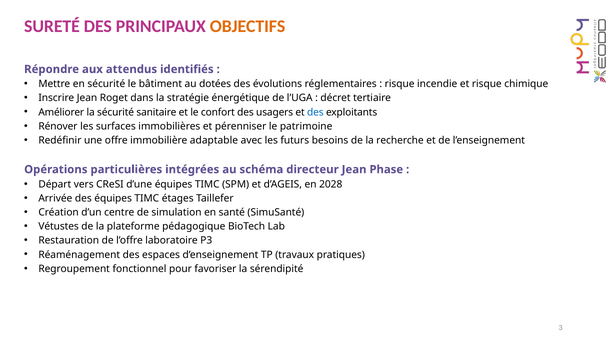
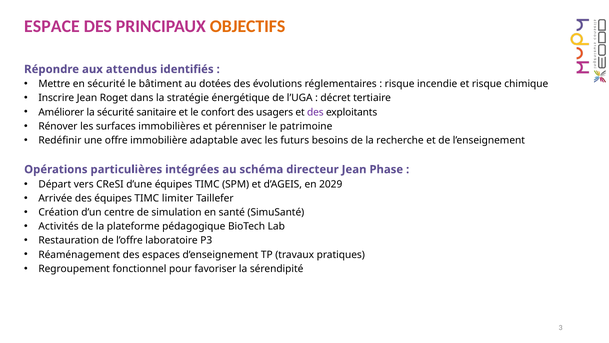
SURETÉ: SURETÉ -> ESPACE (52, 27)
des colour: blue -> purple (315, 112)
2028: 2028 -> 2029 (331, 184)
étages: étages -> limiter (178, 198)
Vétustes: Vétustes -> Activités (59, 226)
